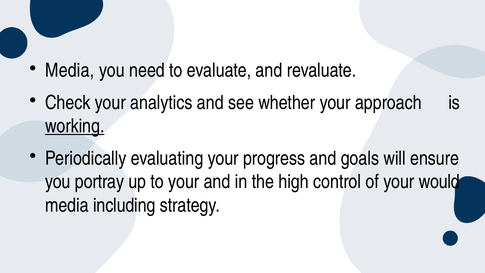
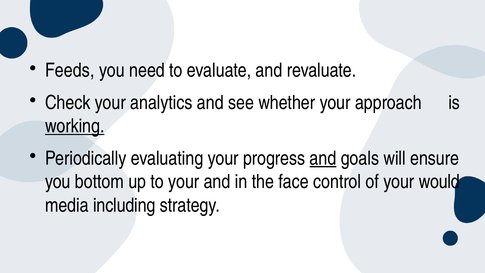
Media: Media -> Feeds (70, 70)
and underline: none -> present (323, 158)
portray: portray -> bottom (99, 182)
high: high -> face (294, 182)
